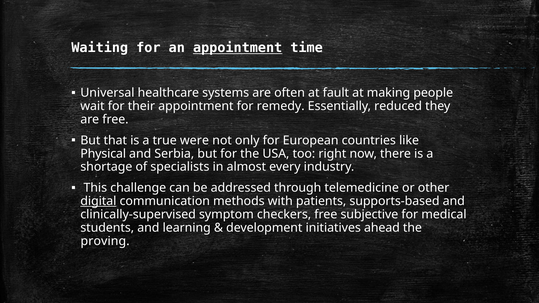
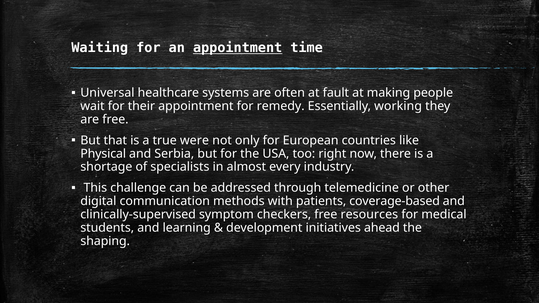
reduced: reduced -> working (398, 106)
digital underline: present -> none (98, 201)
supports-based: supports-based -> coverage-based (395, 201)
subjective: subjective -> resources (369, 215)
proving: proving -> shaping (105, 241)
